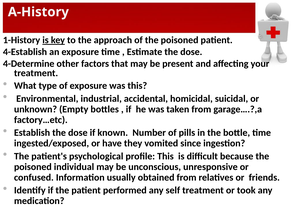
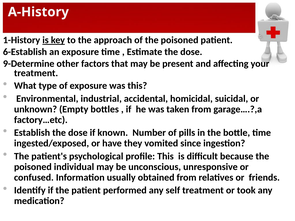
4-Establish: 4-Establish -> 6-Establish (25, 52)
4-Determine: 4-Determine -> 9-Determine (29, 64)
